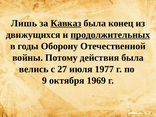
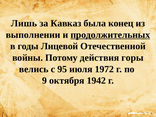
Кавказ underline: present -> none (66, 23)
движущихся: движущихся -> выполнении (33, 35)
Оборону: Оборону -> Лицевой (59, 46)
действия была: была -> горы (132, 58)
27: 27 -> 95 (62, 69)
1977: 1977 -> 1972 (104, 69)
1969: 1969 -> 1942 (96, 81)
